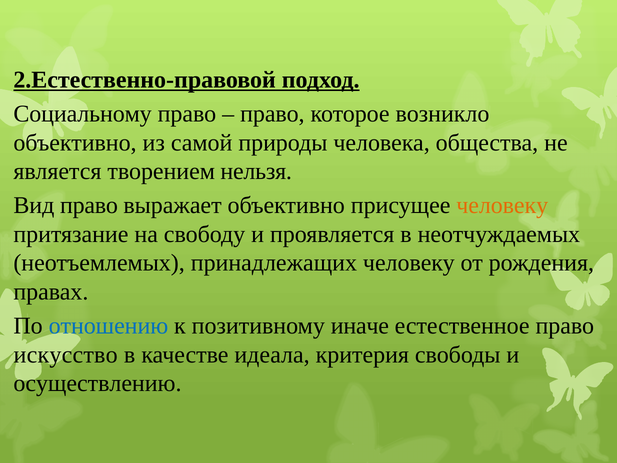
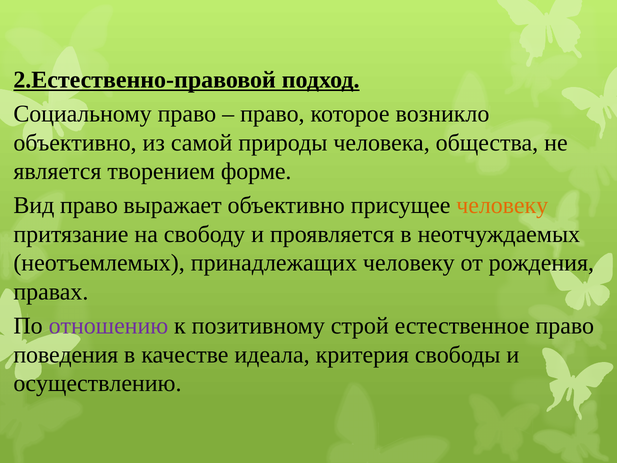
нельзя: нельзя -> форме (256, 171)
отношению colour: blue -> purple (108, 326)
иначе: иначе -> строй (360, 326)
искусство: искусство -> поведения (66, 354)
